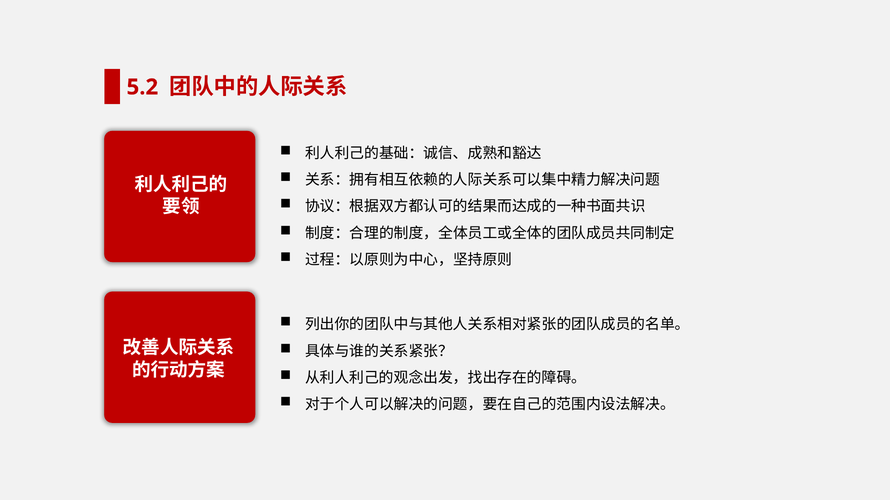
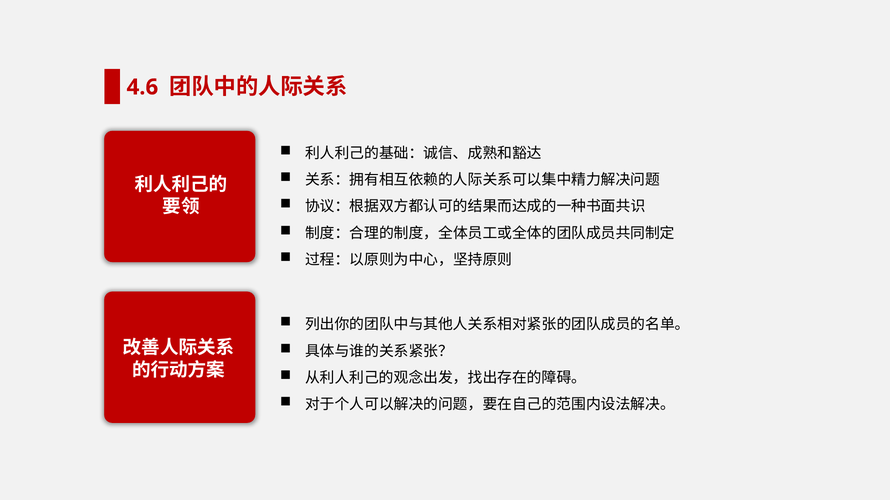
5.2: 5.2 -> 4.6 (142, 87)
